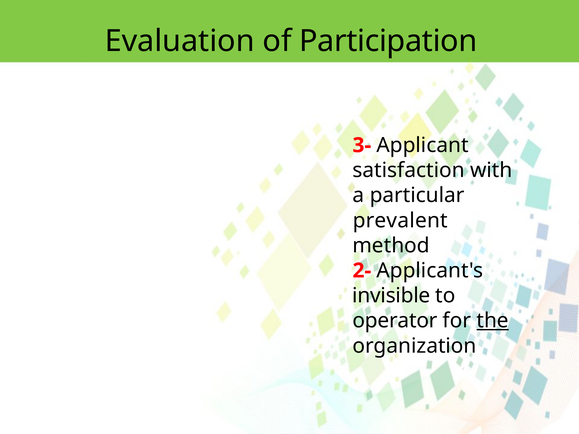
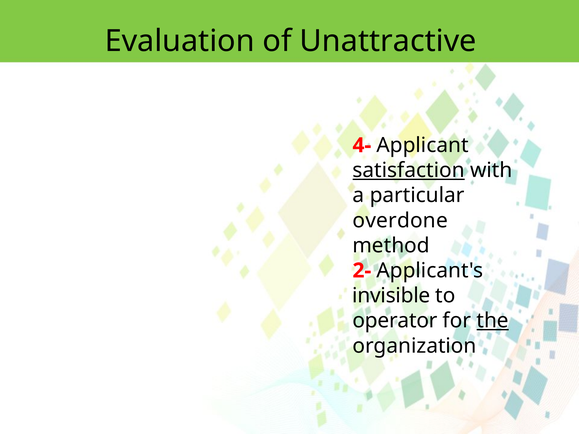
Participation: Participation -> Unattractive (388, 41)
3-: 3- -> 4- (362, 145)
satisfaction underline: none -> present (409, 170)
prevalent: prevalent -> overdone (400, 221)
